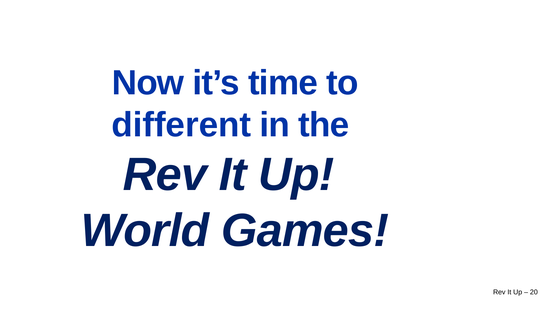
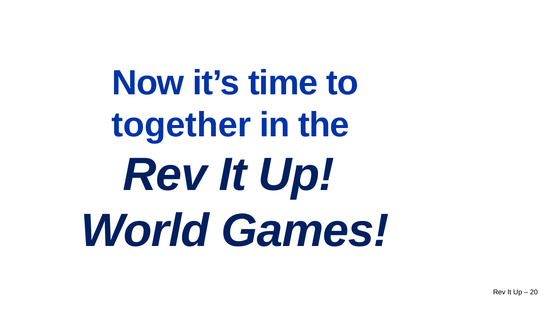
different: different -> together (181, 125)
